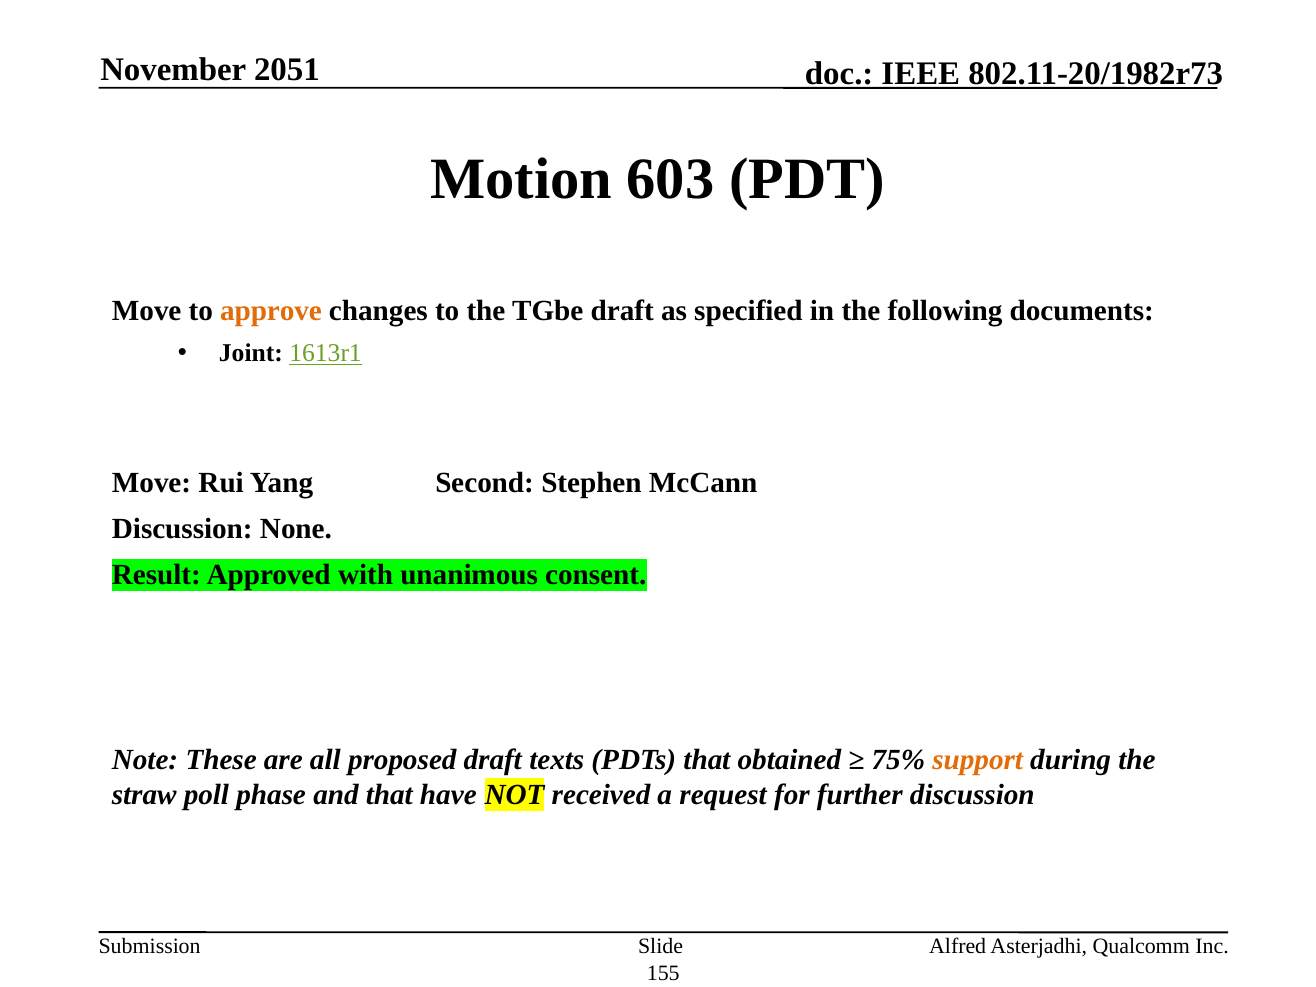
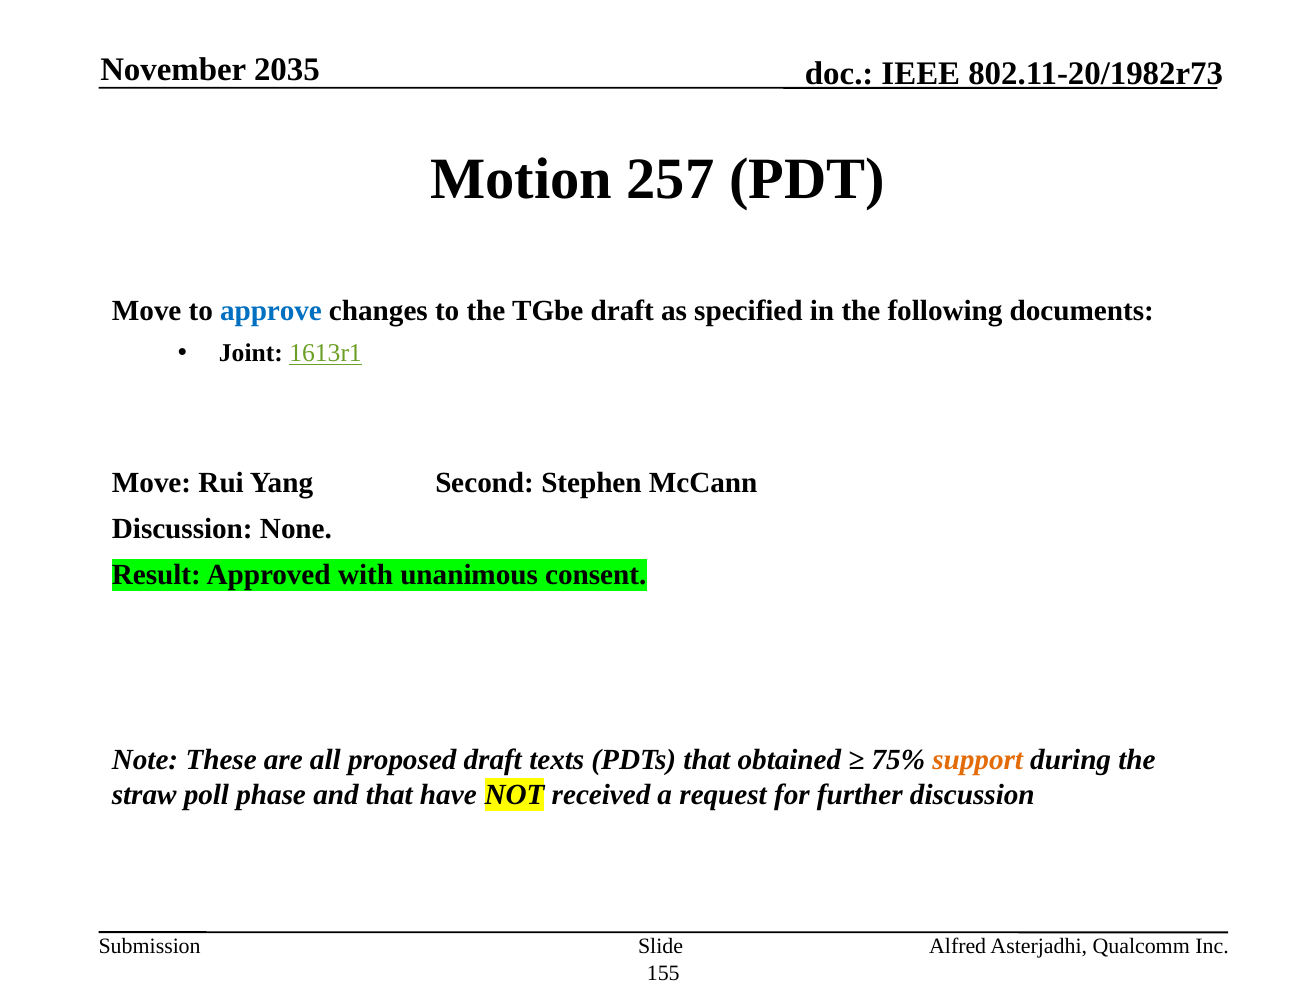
2051: 2051 -> 2035 (287, 70)
603: 603 -> 257 (671, 179)
approve colour: orange -> blue (271, 311)
